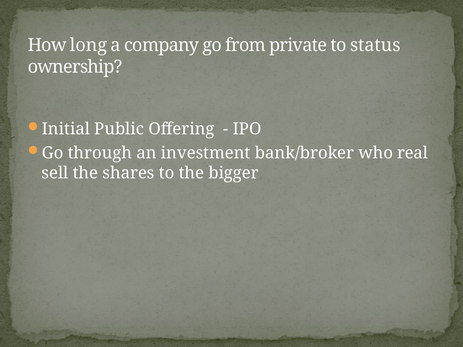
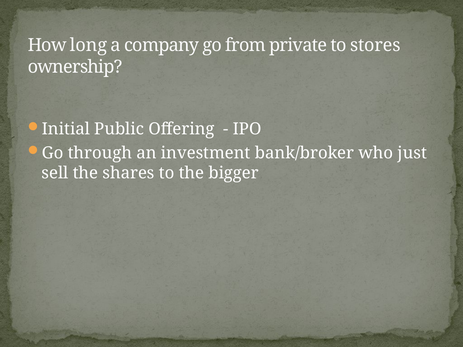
status: status -> stores (375, 45)
real: real -> just (412, 153)
